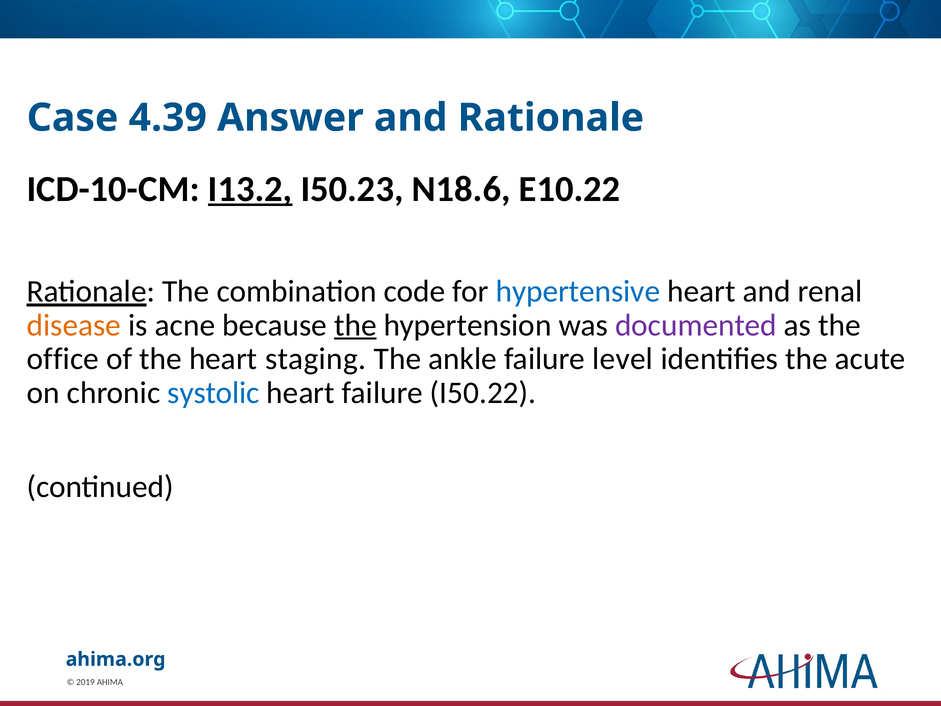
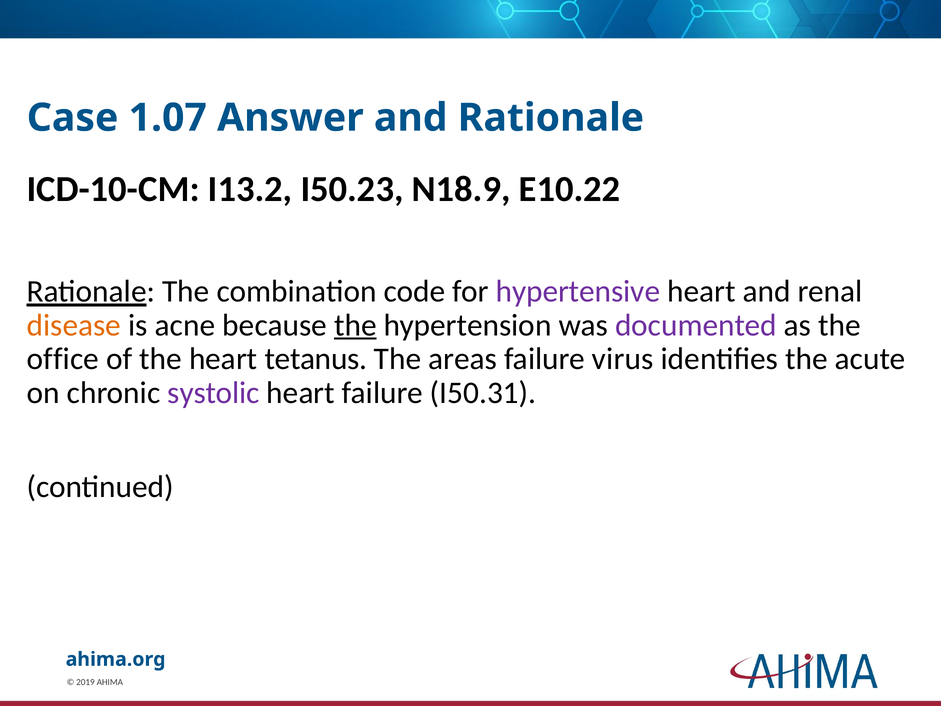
4.39: 4.39 -> 1.07 (168, 118)
I13.2 underline: present -> none (250, 189)
N18.6: N18.6 -> N18.9 (461, 189)
hypertensive colour: blue -> purple (578, 291)
staging: staging -> tetanus (316, 359)
ankle: ankle -> areas (463, 359)
level: level -> virus (623, 359)
systolic colour: blue -> purple (213, 393)
I50.22: I50.22 -> I50.31 (483, 393)
